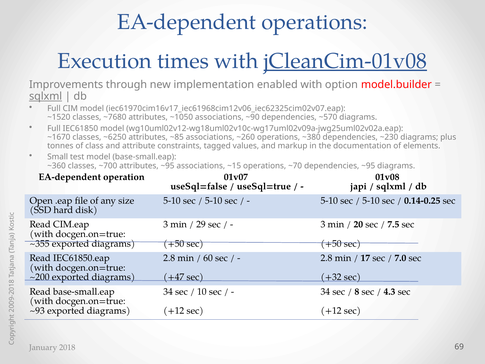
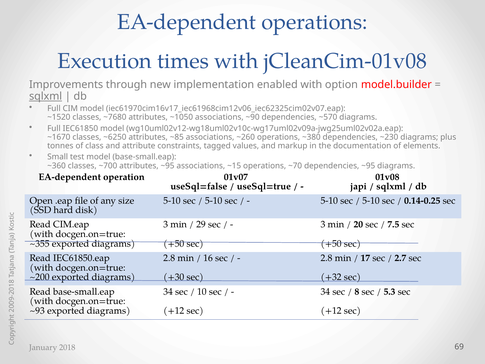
jCleanCim-01v08 underline: present -> none (345, 61)
60: 60 -> 16 (208, 258)
7.0: 7.0 -> 2.7 (400, 258)
+47: +47 -> +30 (174, 277)
4.3: 4.3 -> 5.3 (389, 291)
